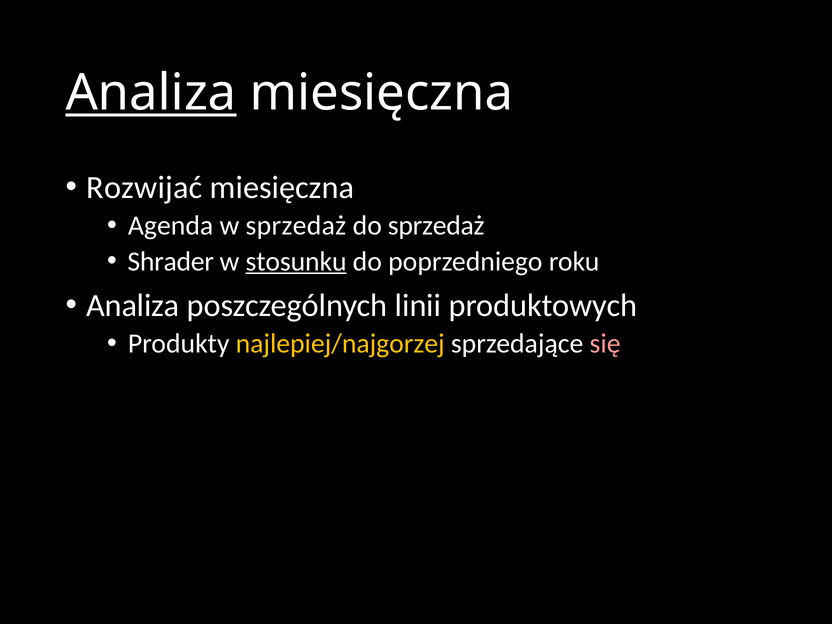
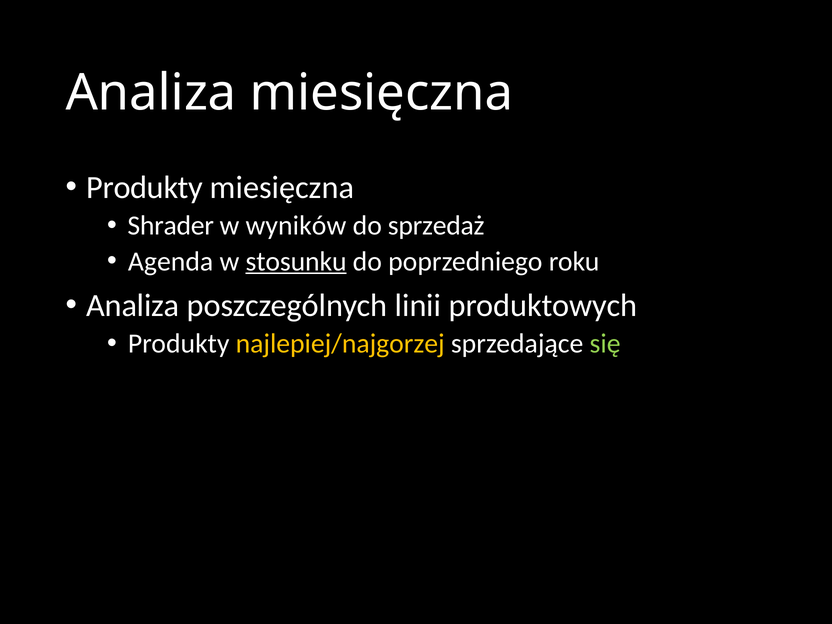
Analiza underline: present -> none (151, 93)
Rozwijać: Rozwijać -> Produkty (145, 187)
Agenda: Agenda -> Shrader (171, 226)
w sprzedaż: sprzedaż -> wyników (296, 226)
Shrader: Shrader -> Agenda (171, 261)
się colour: pink -> light green (605, 344)
